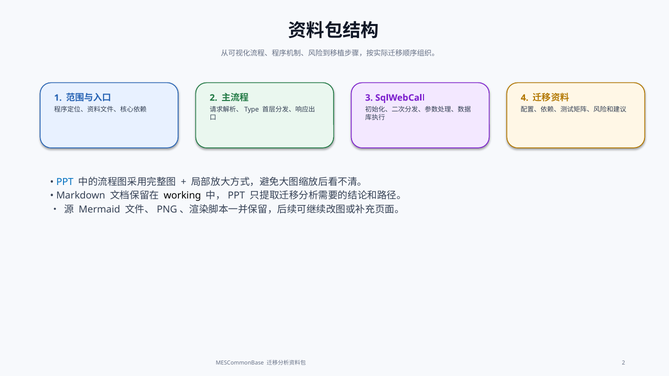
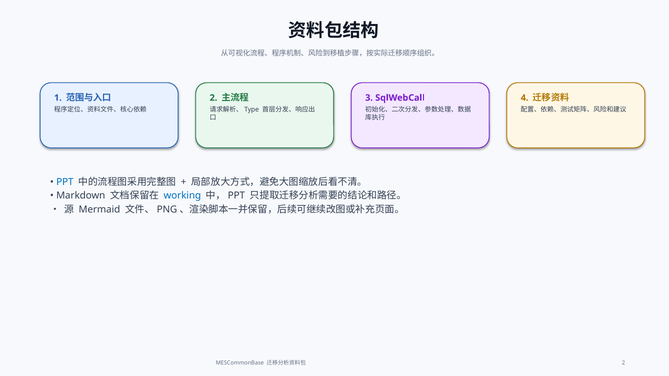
working colour: black -> blue (182, 196)
